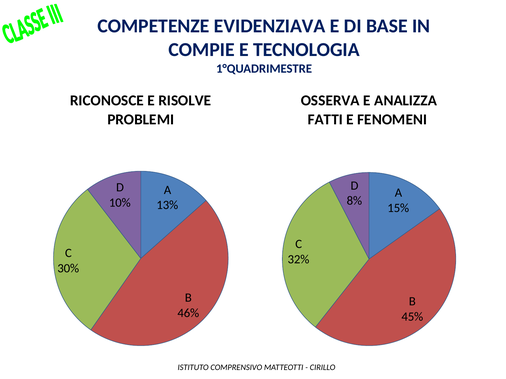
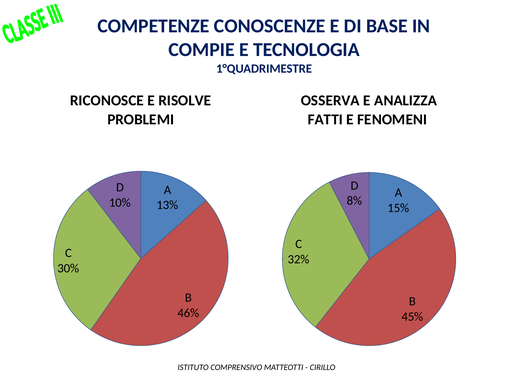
EVIDENZIAVA: EVIDENZIAVA -> CONOSCENZE (270, 26)
